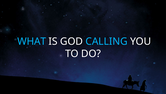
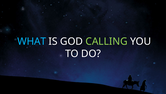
CALLING colour: light blue -> light green (107, 41)
